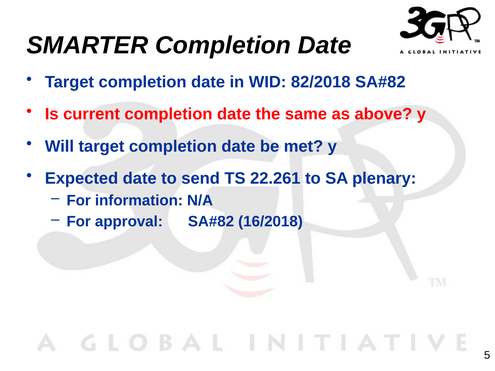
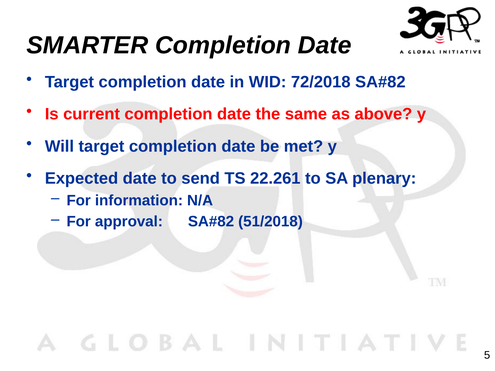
82/2018: 82/2018 -> 72/2018 (321, 82)
16/2018: 16/2018 -> 51/2018 (270, 222)
